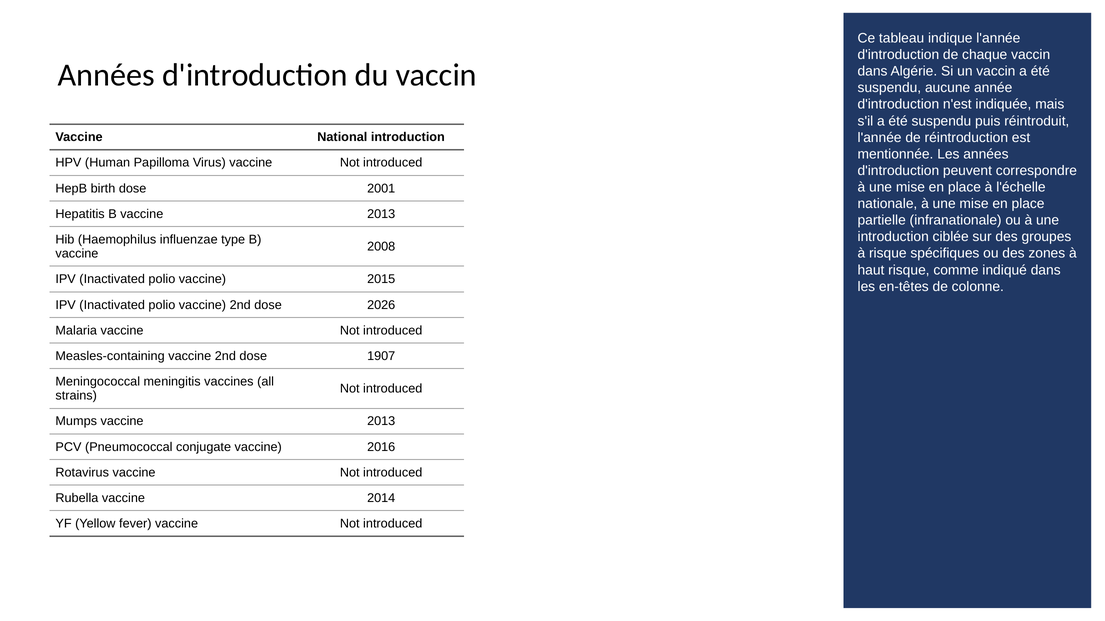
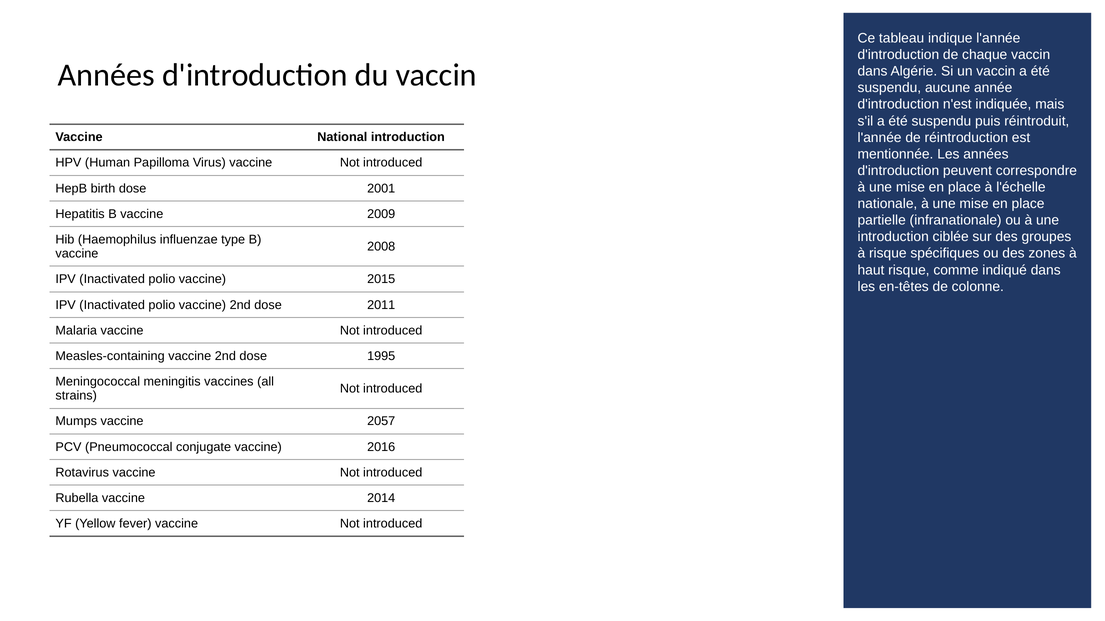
B vaccine 2013: 2013 -> 2009 (381, 214)
2026: 2026 -> 2011 (381, 305)
1907: 1907 -> 1995 (381, 356)
Mumps vaccine 2013: 2013 -> 2057 (381, 422)
